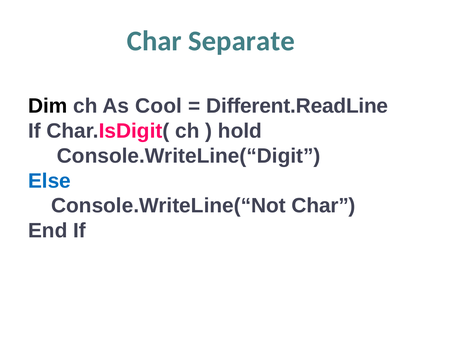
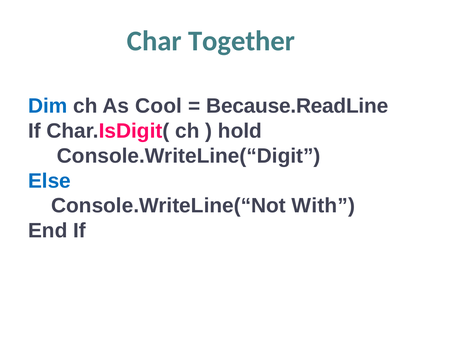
Separate: Separate -> Together (242, 41)
Dim colour: black -> blue (48, 106)
Different.ReadLine: Different.ReadLine -> Because.ReadLine (297, 106)
Console.WriteLine(“Not Char: Char -> With (323, 206)
